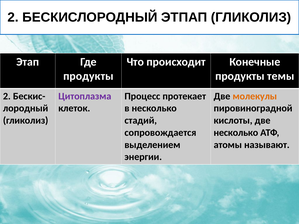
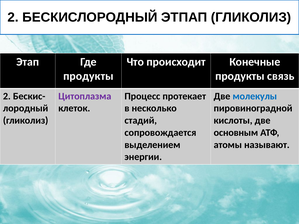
темы: темы -> связь (281, 76)
молекулы colour: orange -> blue (255, 96)
несколько: несколько -> основным (236, 133)
